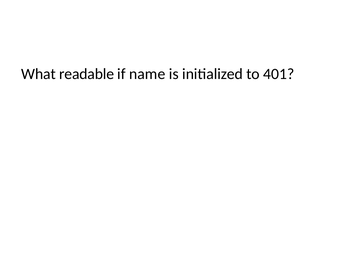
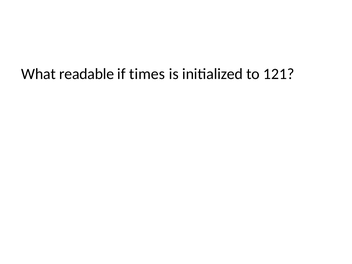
name: name -> times (147, 74)
401: 401 -> 121 (279, 74)
